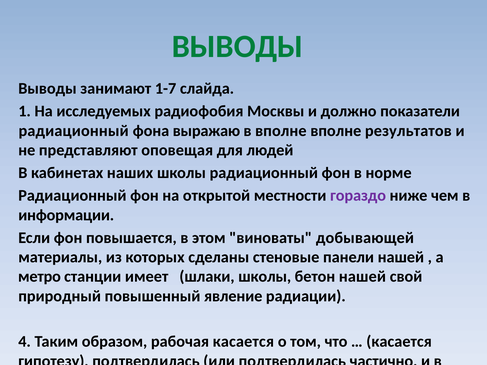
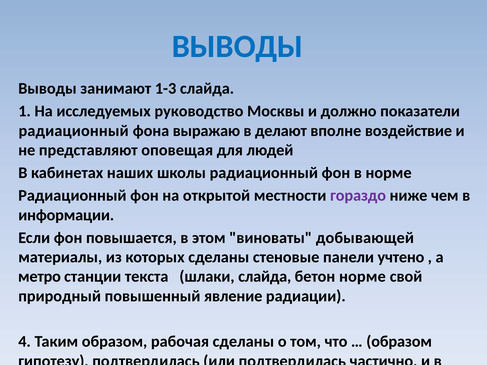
ВЫВОДЫ colour: green -> blue (237, 47)
1-7: 1-7 -> 1-3 (166, 89)
исследуемых радиофобия: радиофобия -> руководство (199, 111)
в вполне: вполне -> делают (281, 131)
результатов: результатов -> воздействие (408, 131)
панели нашей: нашей -> учтено (401, 257)
имеет: имеет -> текста (147, 277)
шлаки школы: школы -> слайда (265, 277)
бетон нашей: нашей -> норме (362, 277)
рабочая касается: касается -> сделаны (243, 342)
касается: касается -> образом (399, 342)
